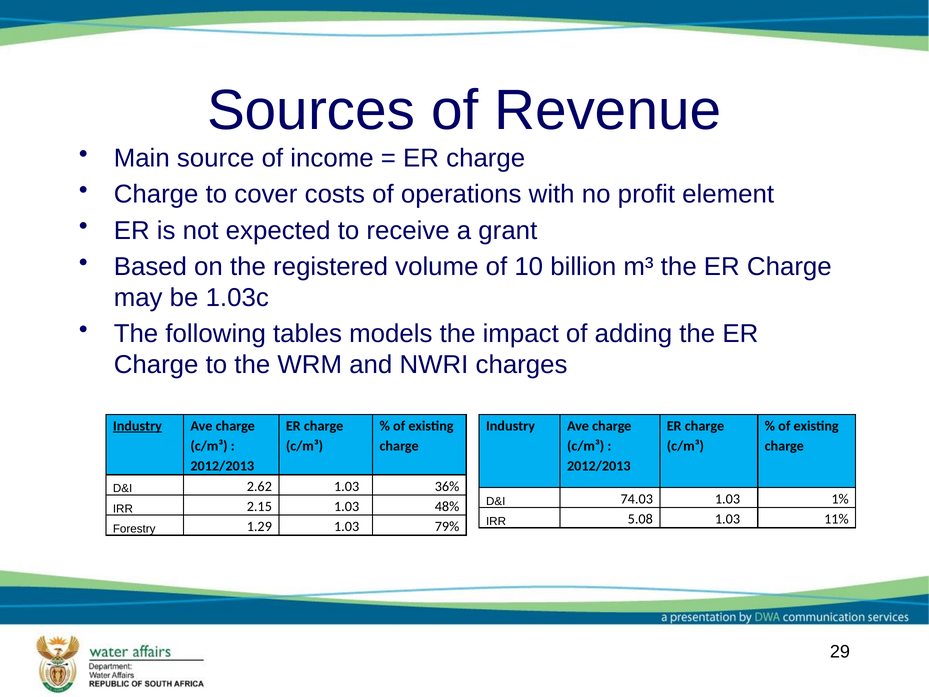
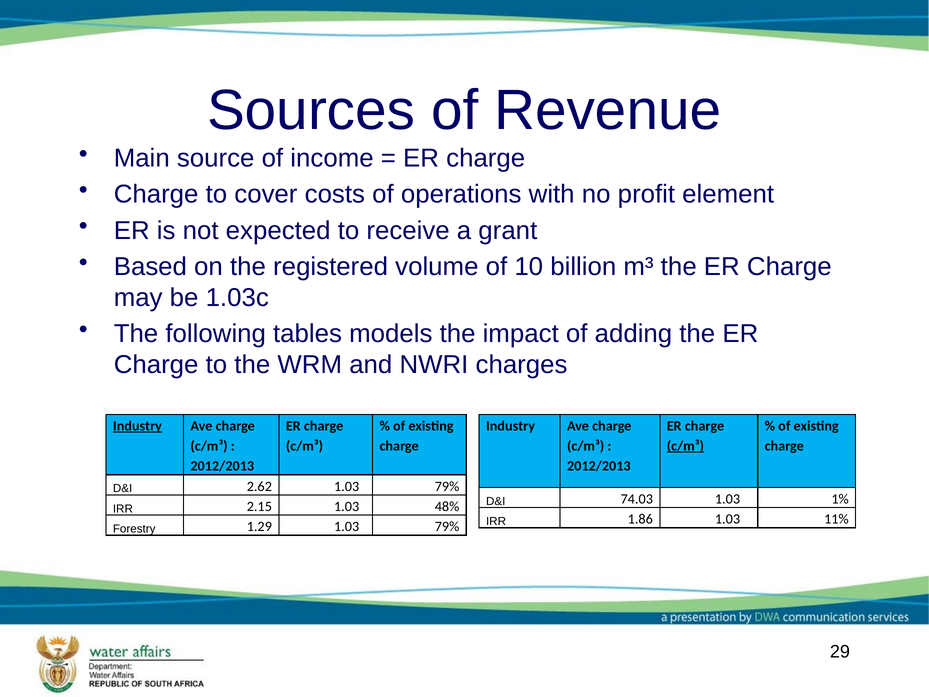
c/m³ underline: none -> present (685, 446)
2.62 1.03 36%: 36% -> 79% (447, 486)
5.08: 5.08 -> 1.86 (640, 519)
